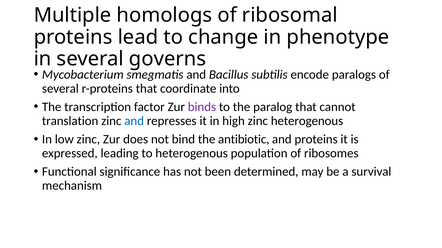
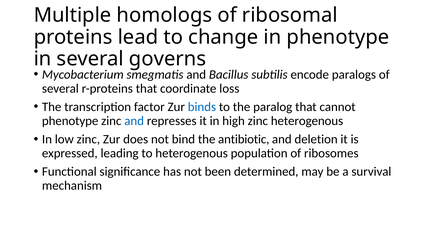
into: into -> loss (229, 89)
binds colour: purple -> blue (202, 107)
translation: translation -> phenotype (70, 121)
and proteins: proteins -> deletion (316, 140)
